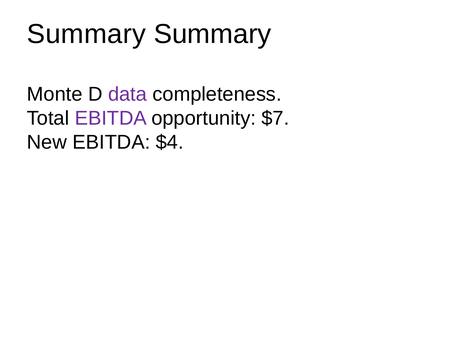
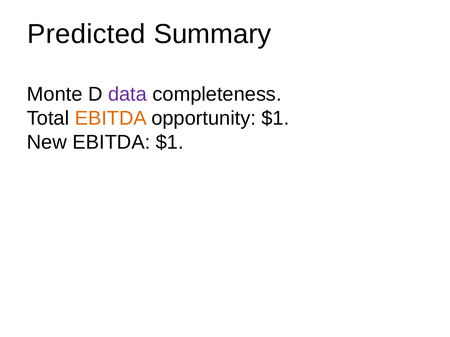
Summary: Summary -> Predicted (86, 34)
EBITDA colour: purple -> orange (111, 118)
opportunity $7: $7 -> $1 (275, 118)
EBITDA $4: $4 -> $1 (170, 142)
